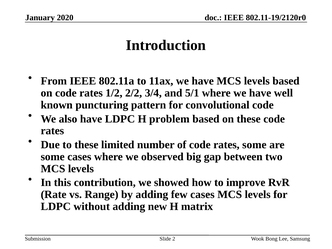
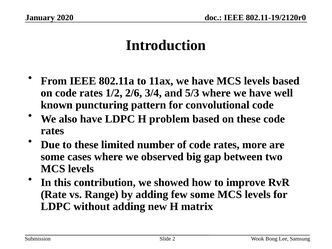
2/2: 2/2 -> 2/6 (134, 93)
5/1: 5/1 -> 5/3 (192, 93)
rates some: some -> more (254, 145)
few cases: cases -> some (202, 195)
